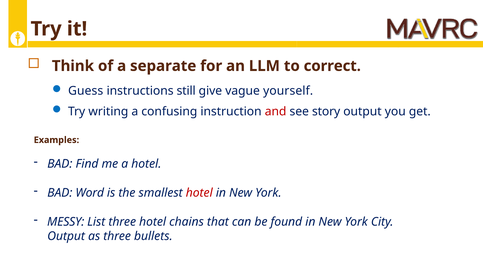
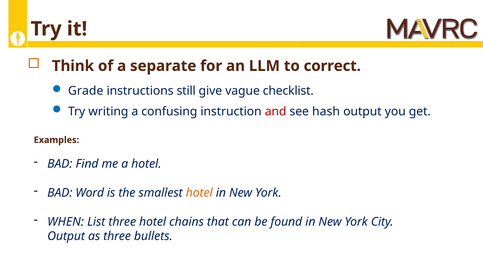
Guess: Guess -> Grade (86, 91)
yourself: yourself -> checklist (288, 91)
story: story -> hash (326, 111)
hotel colour: red -> orange (199, 193)
MESSY: MESSY -> WHEN (66, 222)
